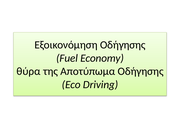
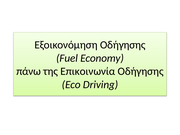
θύρα: θύρα -> πάνω (29, 71)
Αποτύπωμα: Αποτύπωμα -> Επικοινωνία (88, 71)
